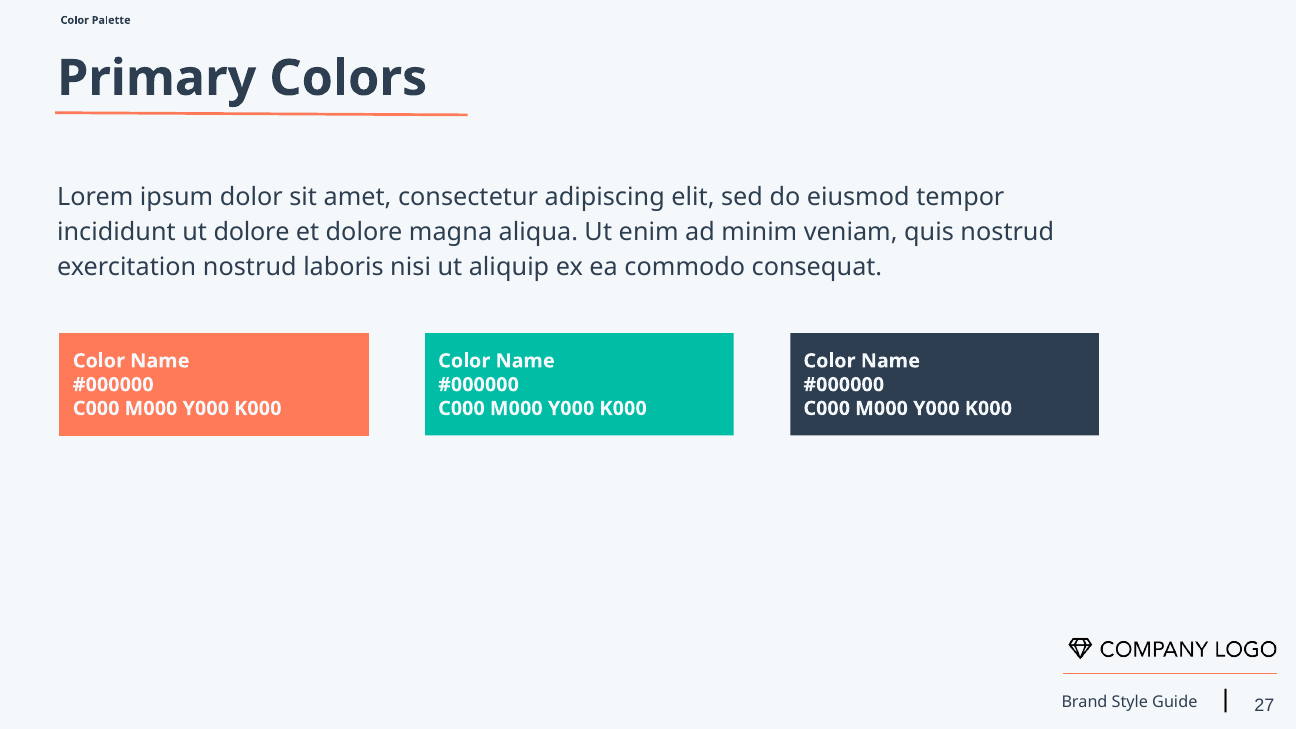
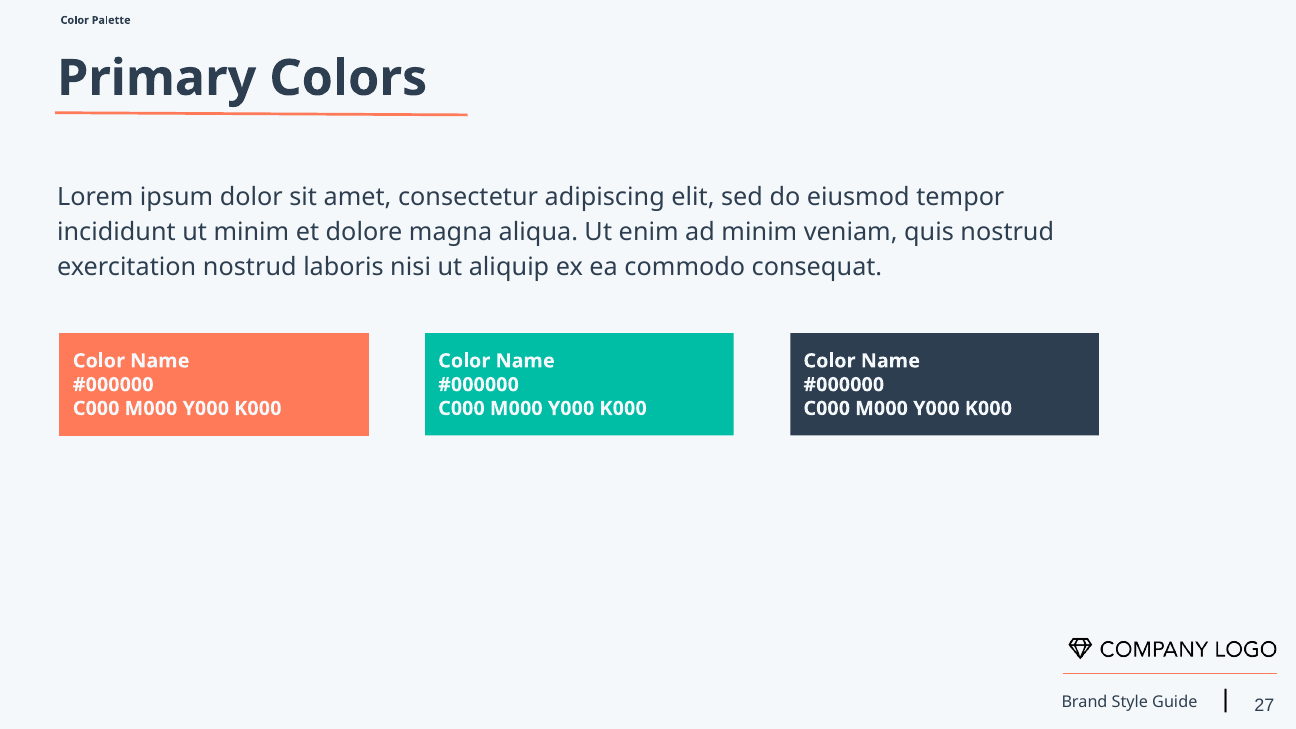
ut dolore: dolore -> minim (251, 232)
